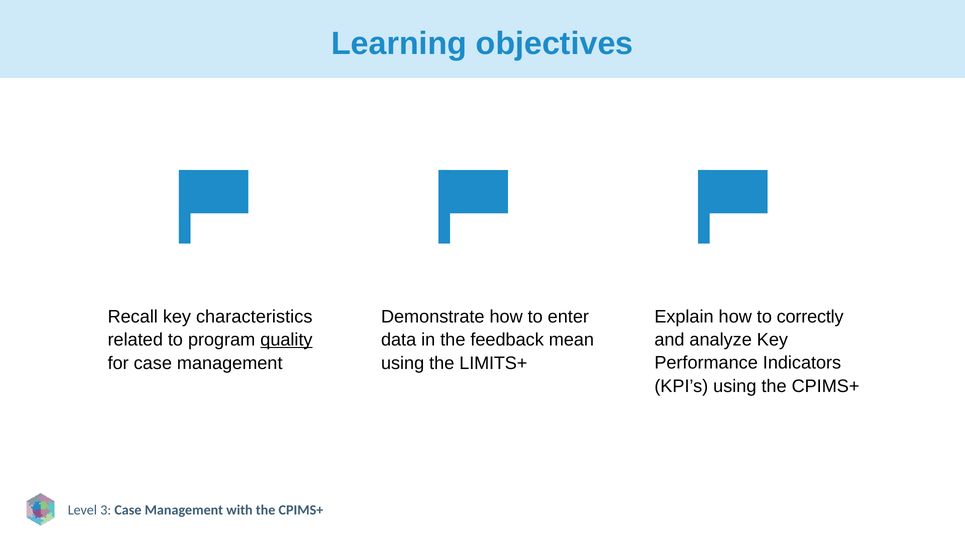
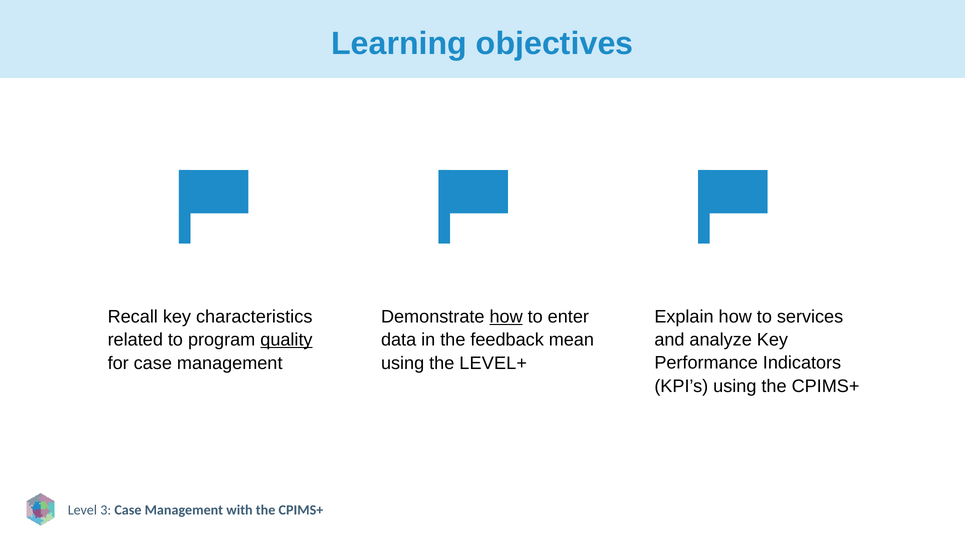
correctly: correctly -> services (810, 316)
how underline: none -> present (506, 316)
LIMITS+: LIMITS+ -> LEVEL+ (493, 363)
